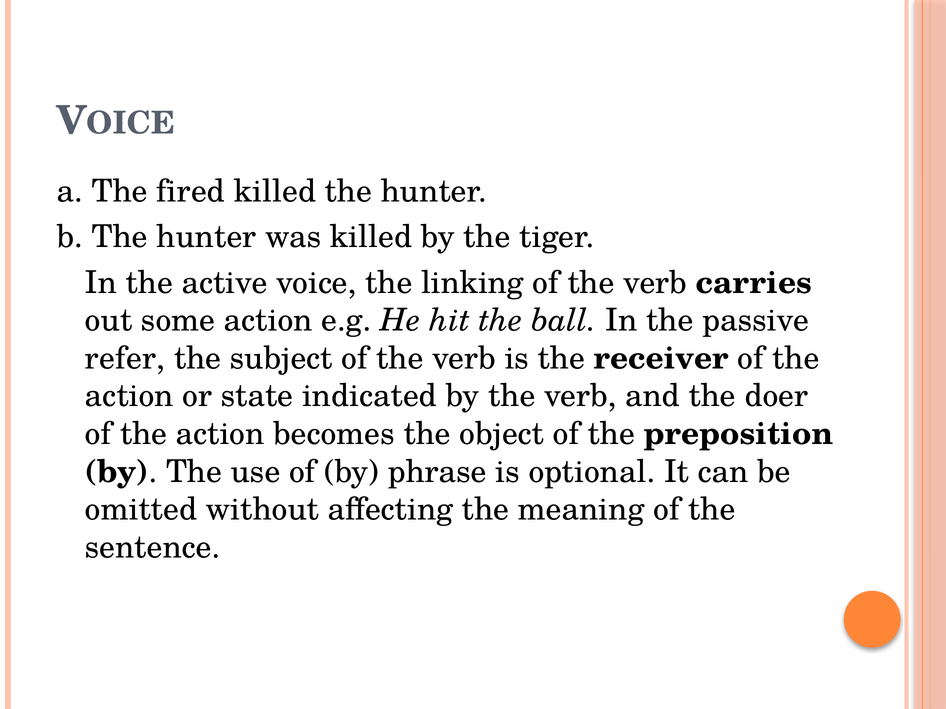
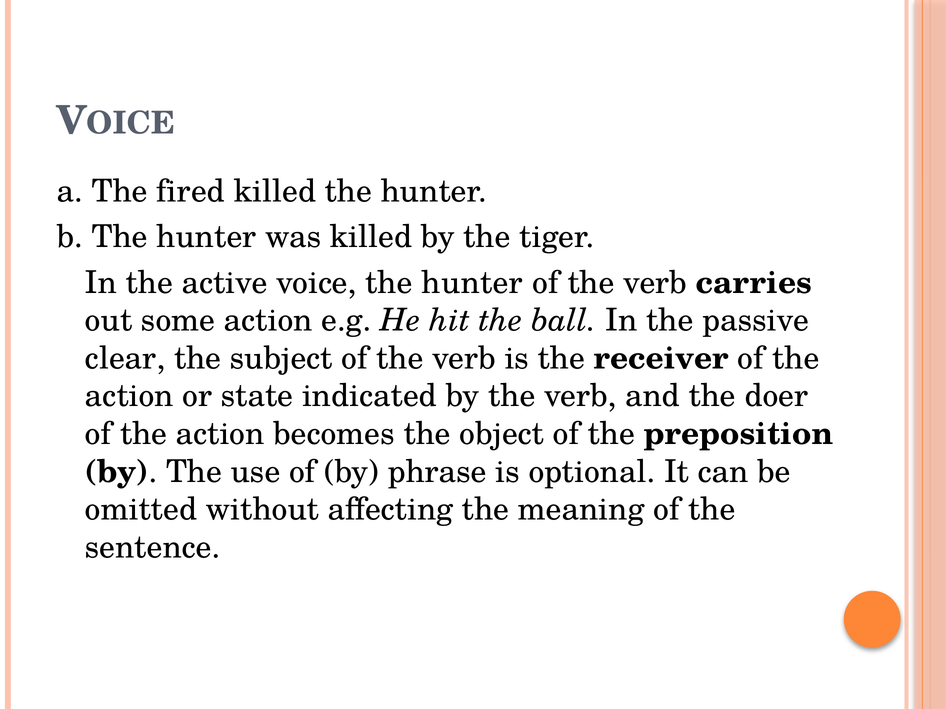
voice the linking: linking -> hunter (472, 283)
refer: refer -> clear (125, 358)
